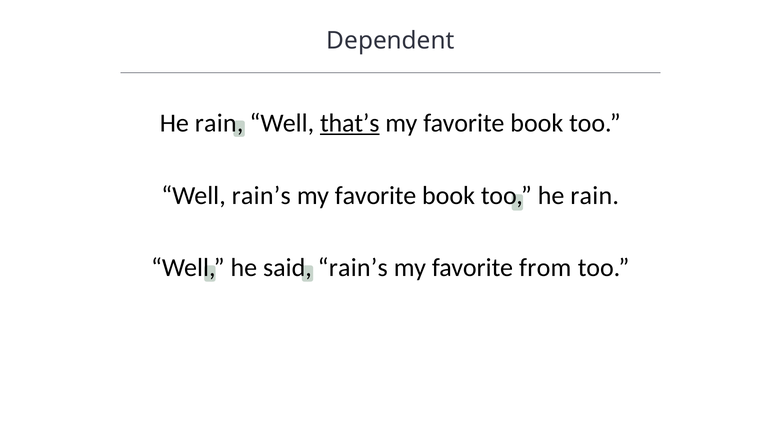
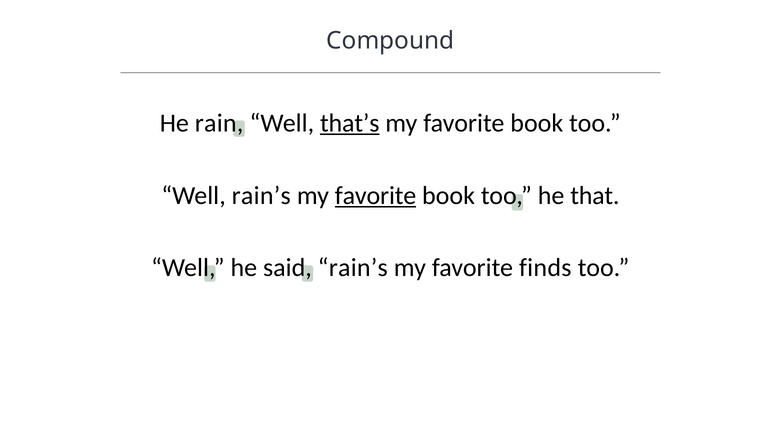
Dependent: Dependent -> Compound (390, 41)
favorite underline: none -> present (376, 196)
too he rain: rain -> that (595, 196)
from: from -> finds (545, 268)
